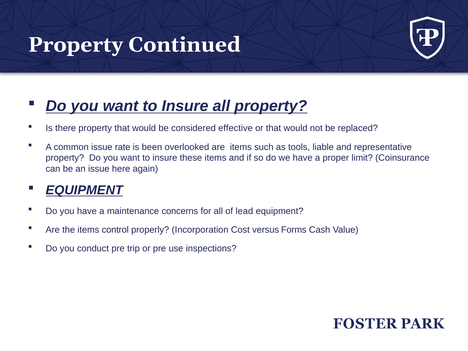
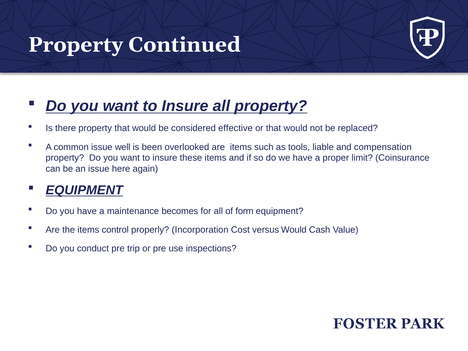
rate: rate -> well (123, 147)
representative: representative -> compensation (383, 147)
concerns: concerns -> becomes (180, 211)
lead: lead -> form (244, 211)
versus Forms: Forms -> Would (294, 230)
